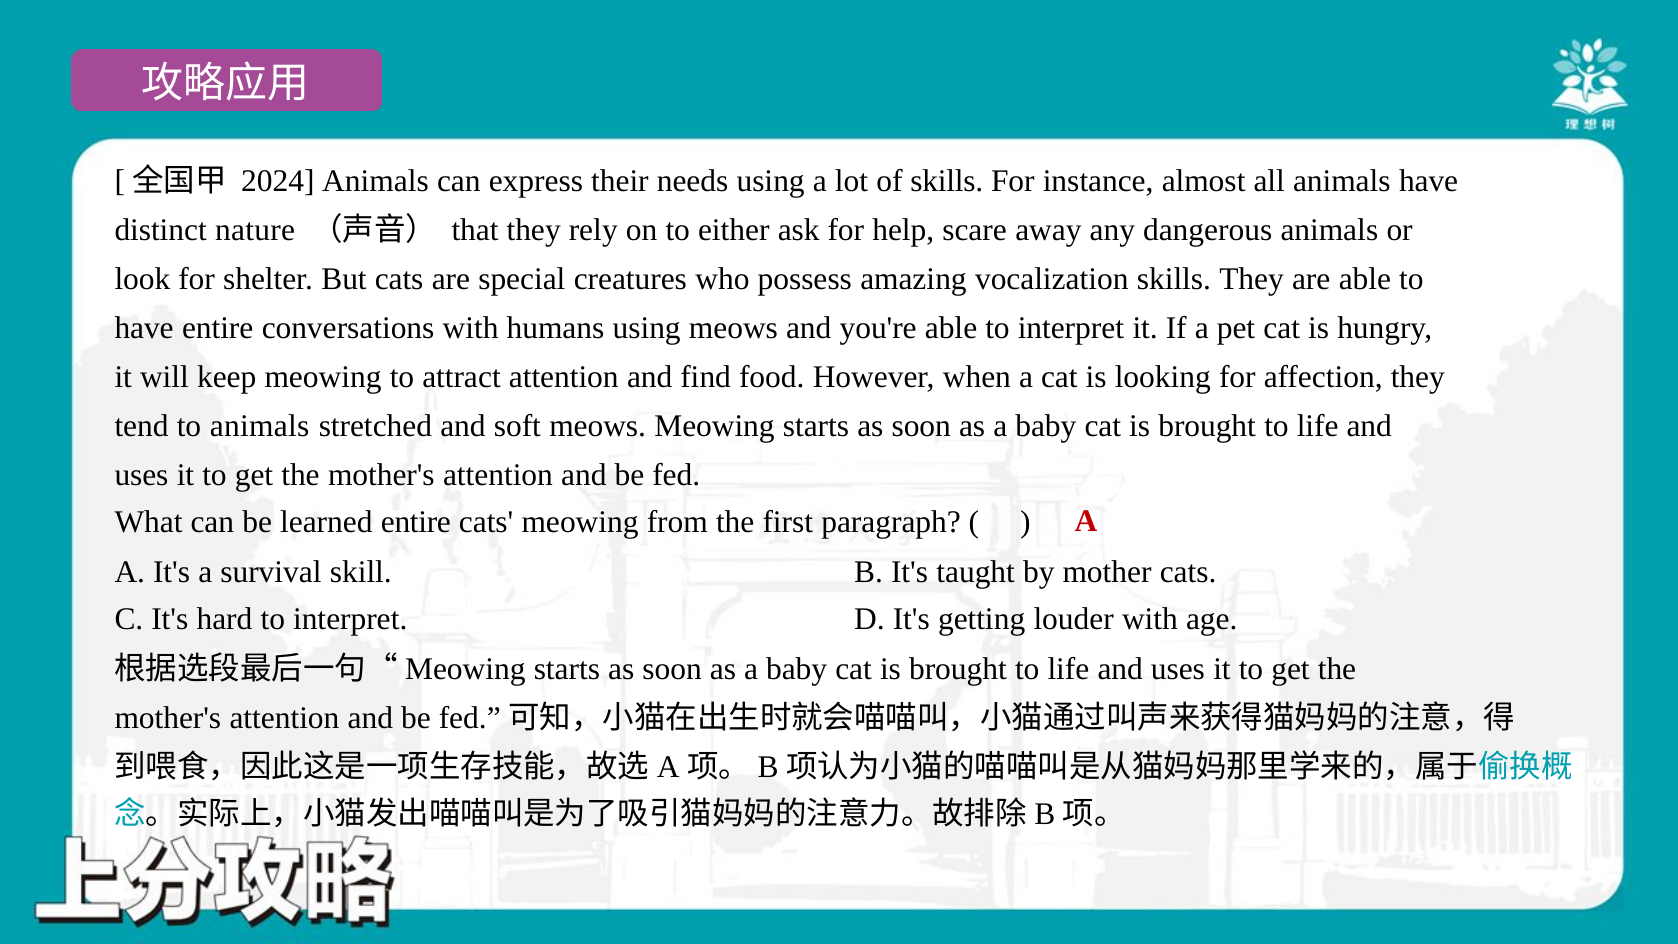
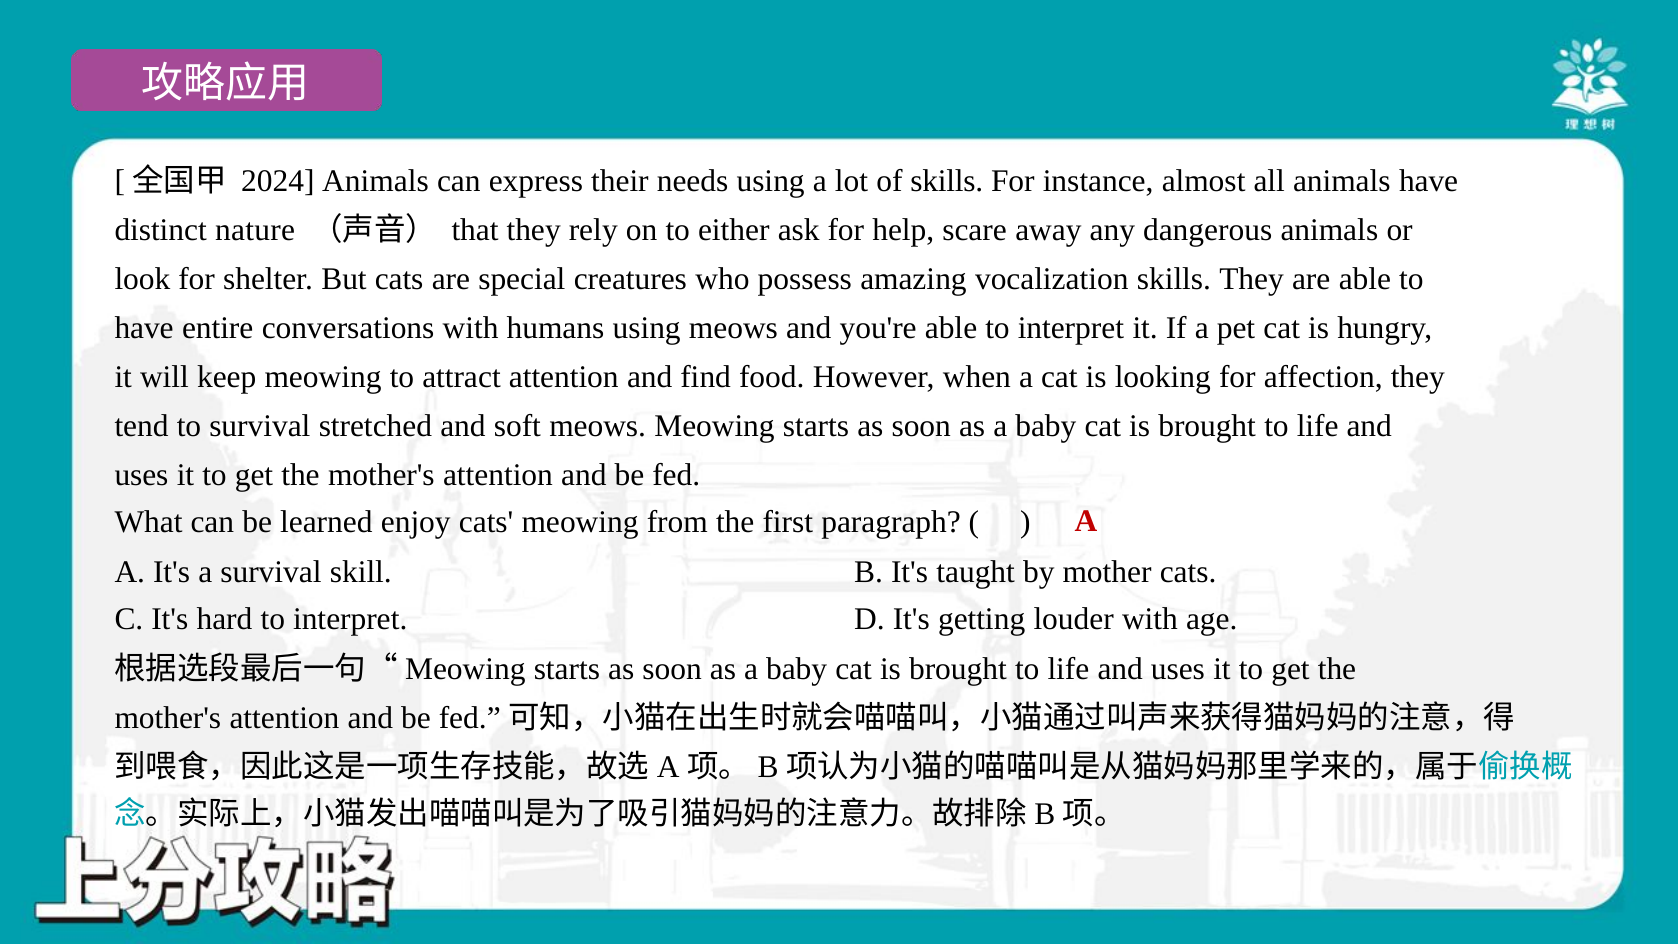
to animals: animals -> survival (260, 426)
learned entire: entire -> enjoy (416, 522)
